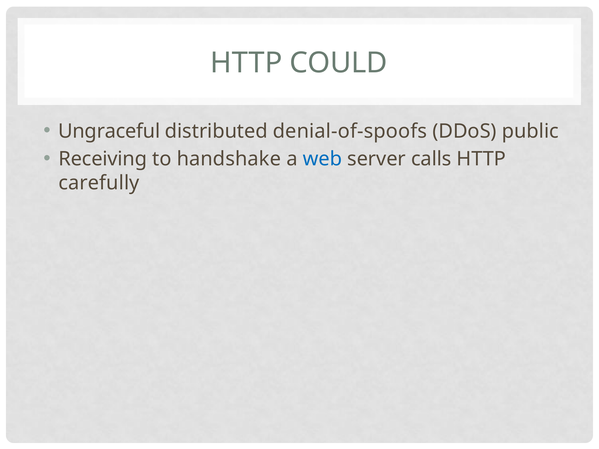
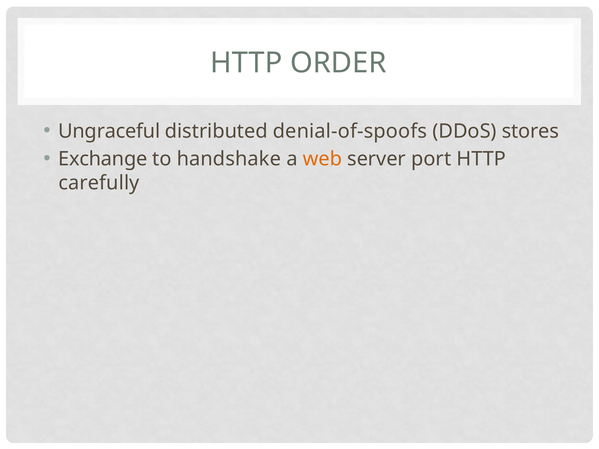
COULD: COULD -> ORDER (338, 63)
public: public -> stores (530, 131)
Receiving: Receiving -> Exchange (103, 159)
web colour: blue -> orange (322, 159)
calls: calls -> port (431, 159)
